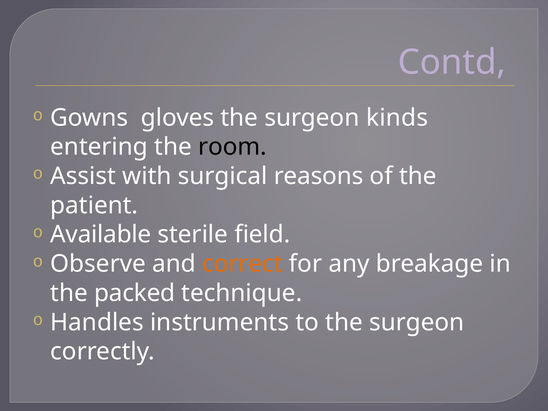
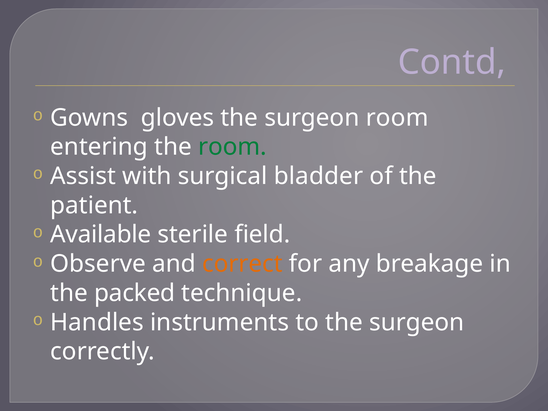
surgeon kinds: kinds -> room (397, 118)
room colour: black -> green (232, 147)
reasons: reasons -> bladder (318, 176)
